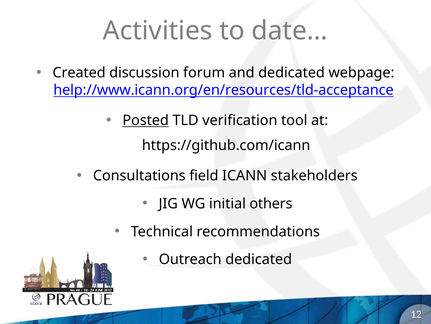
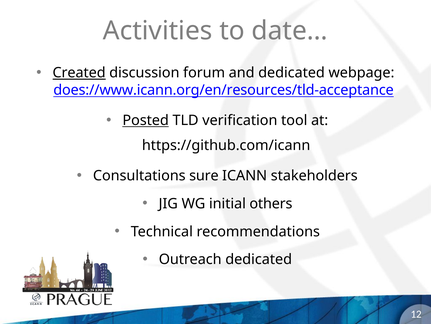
Created underline: none -> present (79, 73)
help://www.icann.org/en/resources/tld-acceptance: help://www.icann.org/en/resources/tld-acceptance -> does://www.icann.org/en/resources/tld-acceptance (224, 90)
field: field -> sure (204, 175)
